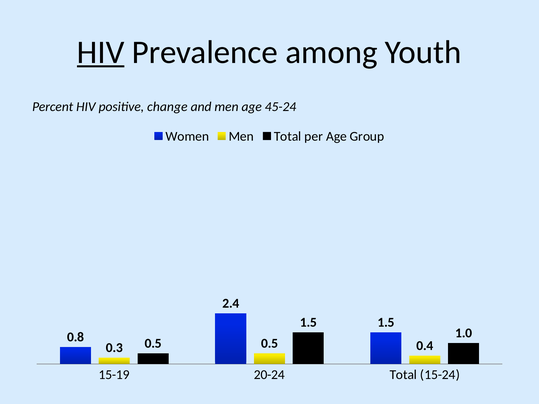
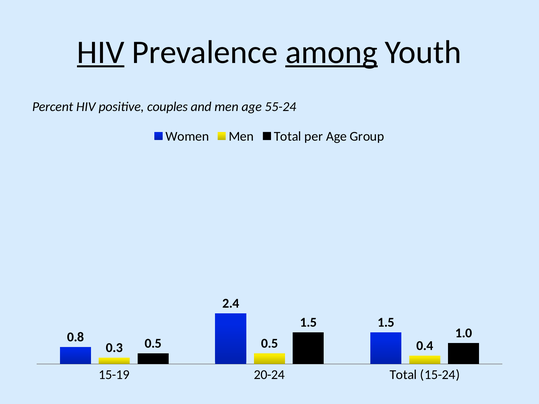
among underline: none -> present (331, 52)
change: change -> couples (167, 107)
45-24: 45-24 -> 55-24 (280, 107)
